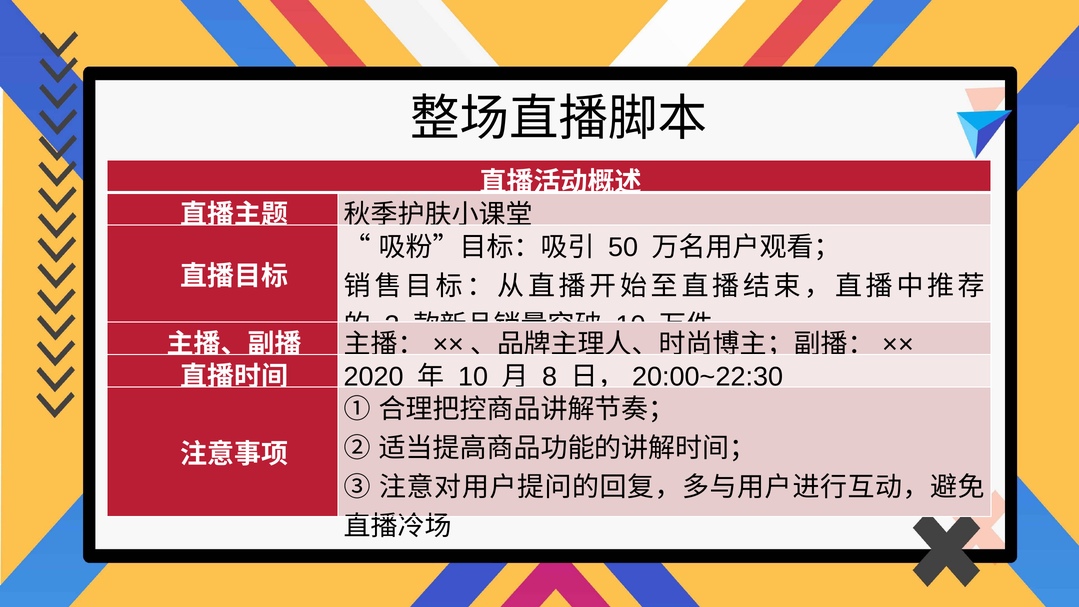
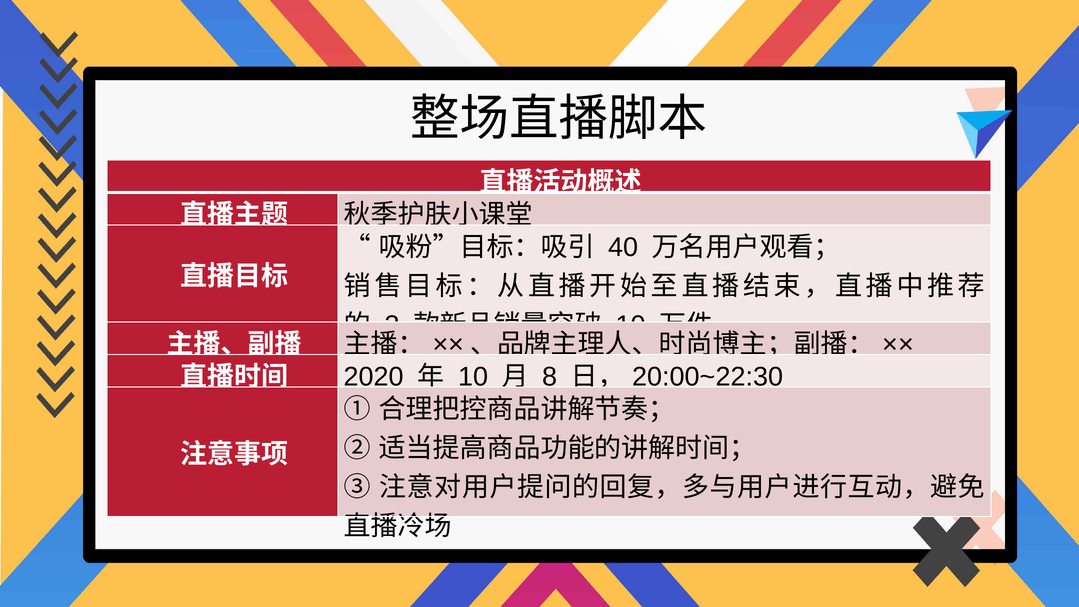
50: 50 -> 40 (623, 247)
